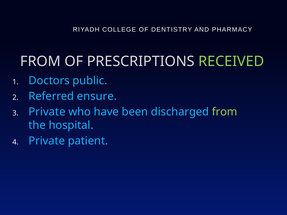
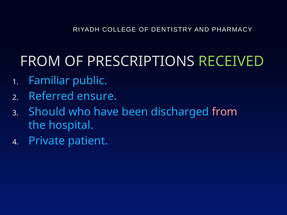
Doctors: Doctors -> Familiar (49, 81)
Private: Private -> Should (47, 112)
from colour: light green -> pink (225, 112)
